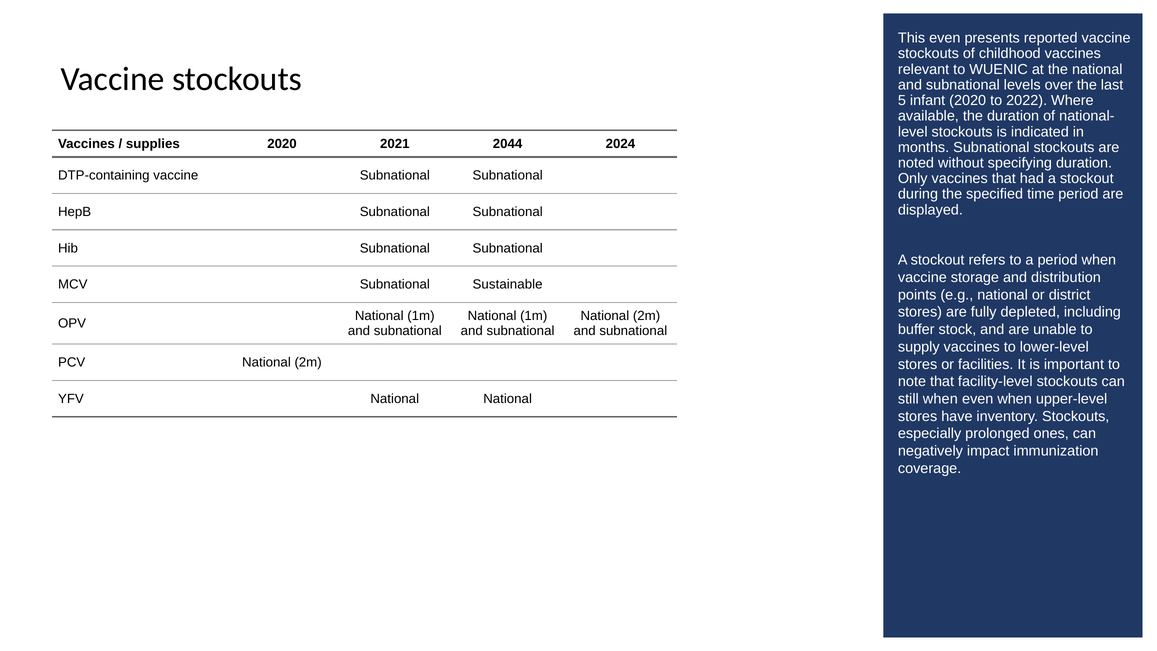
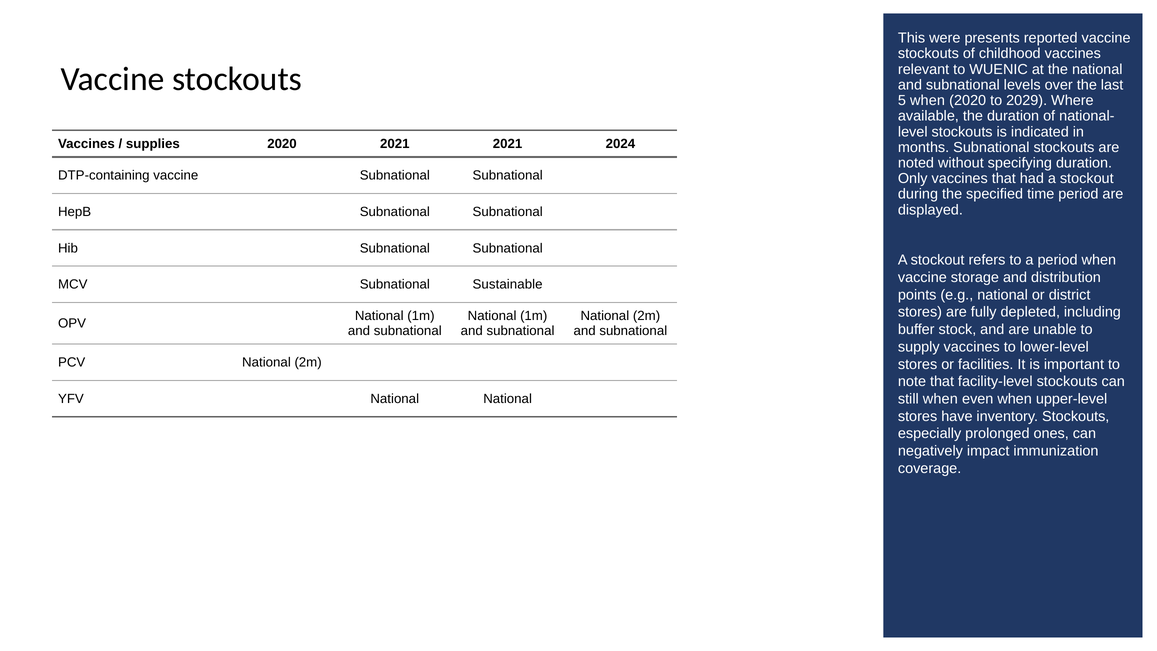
This even: even -> were (945, 38)
5 infant: infant -> when (928, 100)
2022: 2022 -> 2029 (1027, 100)
2021 2044: 2044 -> 2021 (508, 144)
